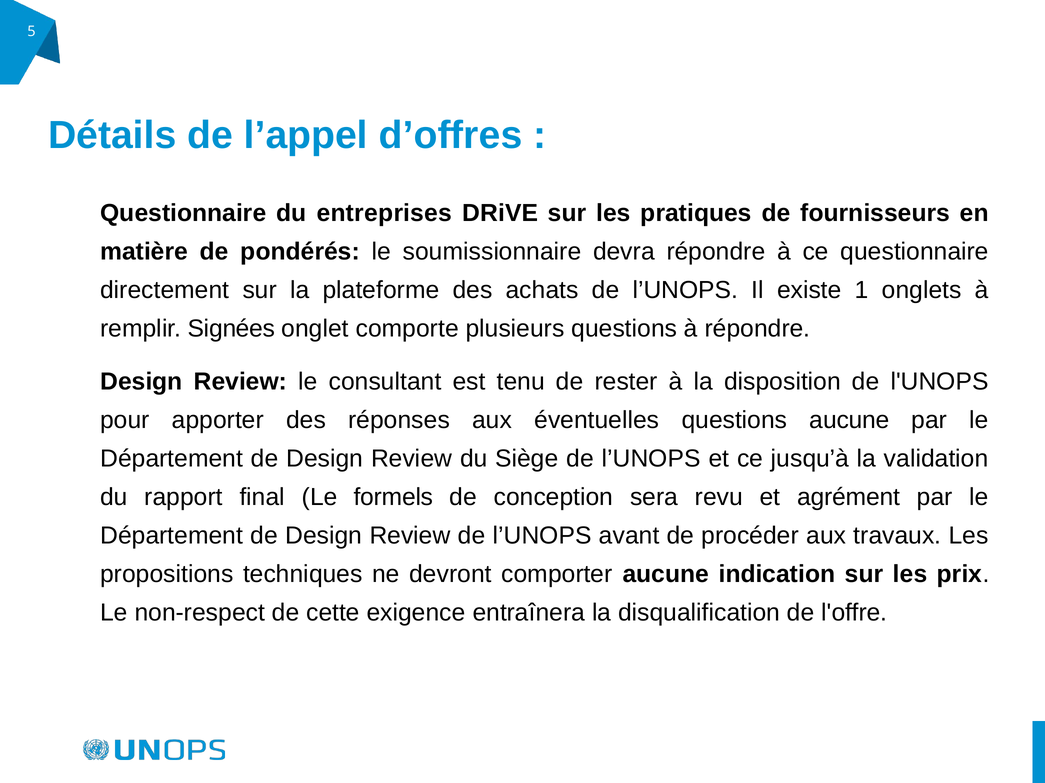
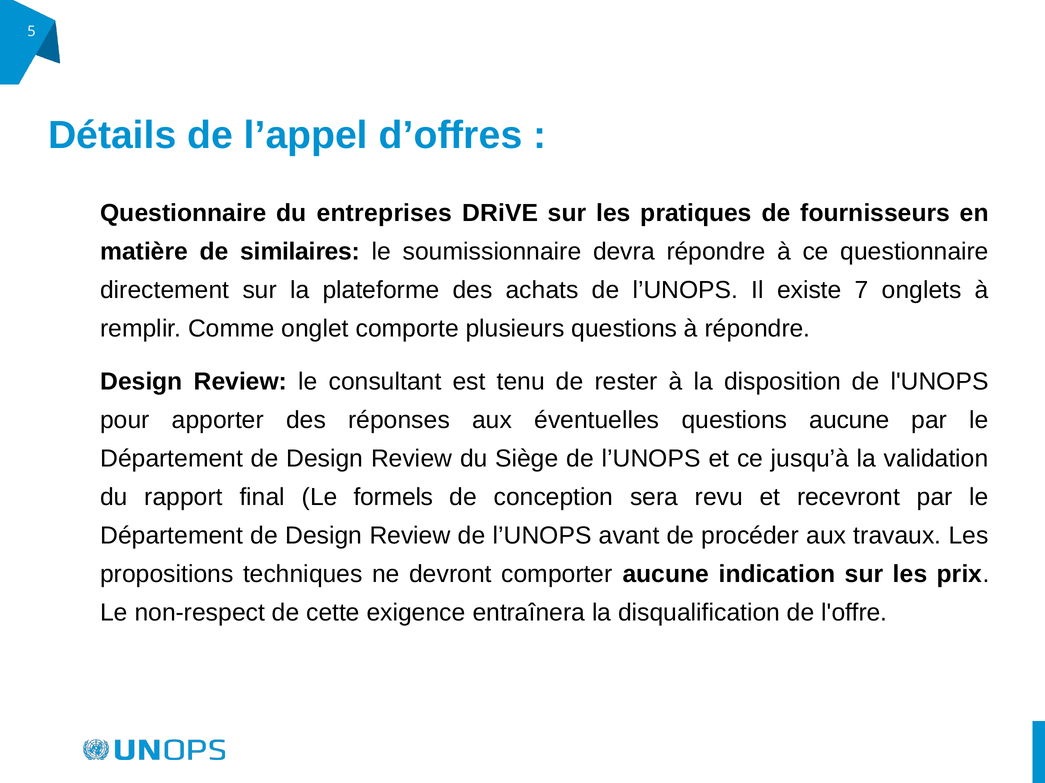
pondérés: pondérés -> similaires (300, 252)
1: 1 -> 7 (862, 290)
Signées: Signées -> Comme (231, 329)
agrément: agrément -> recevront (848, 497)
